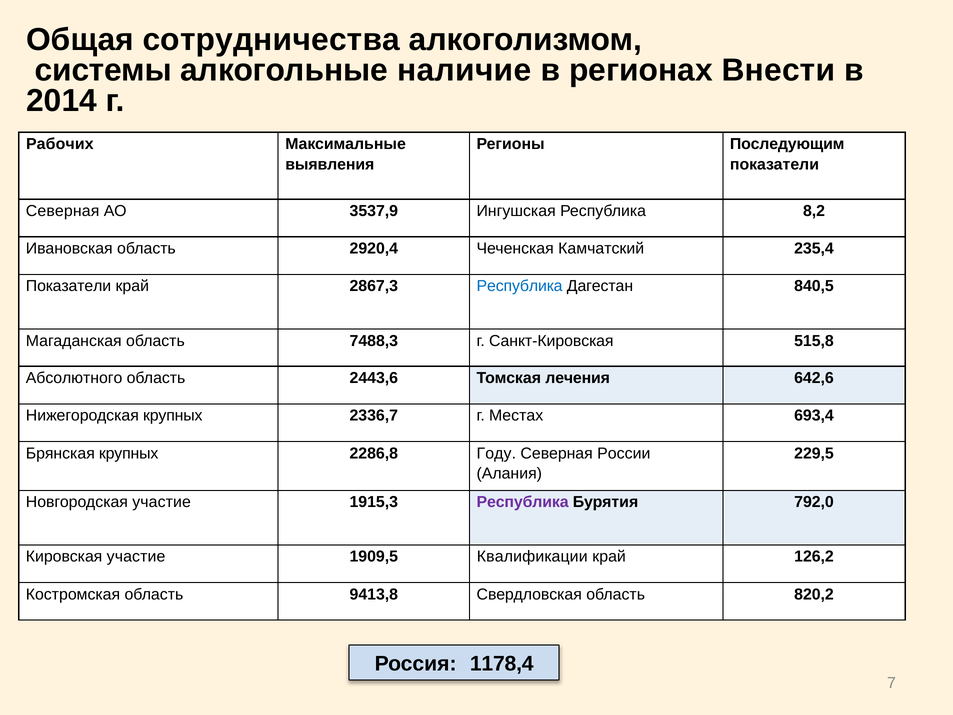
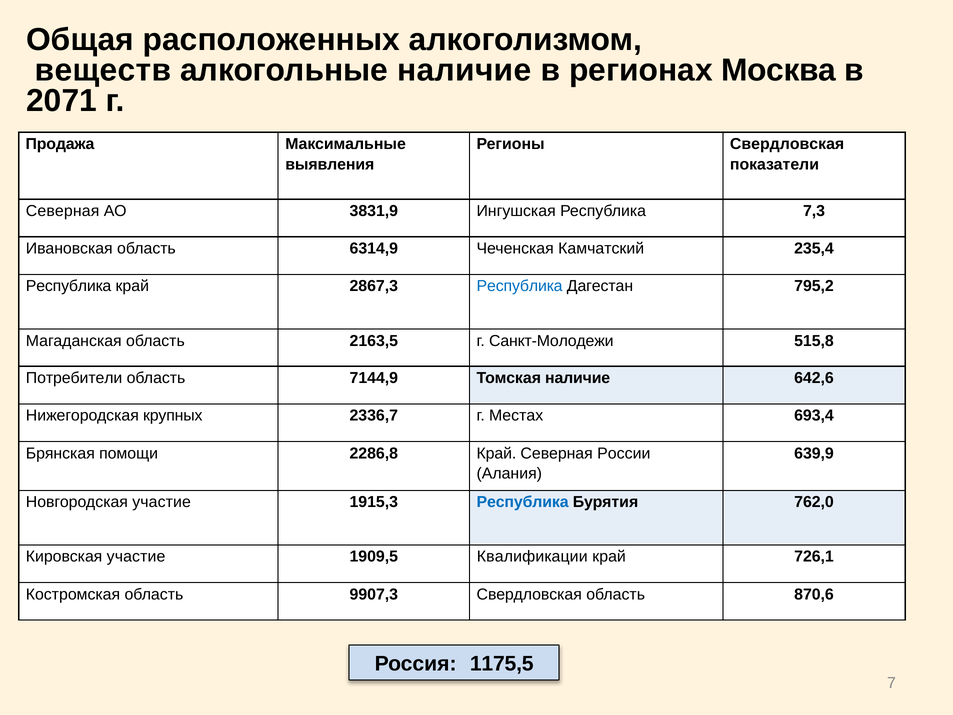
сотрудничества: сотрудничества -> расположенных (271, 40)
системы: системы -> веществ (103, 70)
Внести: Внести -> Москва (779, 70)
2014: 2014 -> 2071 (62, 101)
Рабочих: Рабочих -> Продажа (60, 144)
Регионы Последующим: Последующим -> Свердловская (787, 144)
3537,9: 3537,9 -> 3831,9 (374, 211)
8,2: 8,2 -> 7,3 (814, 211)
2920,4: 2920,4 -> 6314,9 (374, 249)
Показатели: Показатели -> Республика (69, 286)
840,5: 840,5 -> 795,2 (814, 286)
7488,3: 7488,3 -> 2163,5 (374, 341)
Санкт-Кировская: Санкт-Кировская -> Санкт-Молодежи (551, 341)
Абсолютного: Абсолютного -> Потребители (74, 378)
2443,6: 2443,6 -> 7144,9 (374, 378)
Томская лечения: лечения -> наличие (578, 378)
Брянская крупных: крупных -> помощи (129, 453)
2286,8 Году: Году -> Край (496, 453)
229,5: 229,5 -> 639,9 (814, 453)
Республика colour: purple -> blue (523, 502)
792,0: 792,0 -> 762,0 (814, 502)
126,2: 126,2 -> 726,1 (814, 557)
9413,8: 9413,8 -> 9907,3 (374, 594)
820,2: 820,2 -> 870,6 (814, 594)
1178,4: 1178,4 -> 1175,5 (502, 664)
